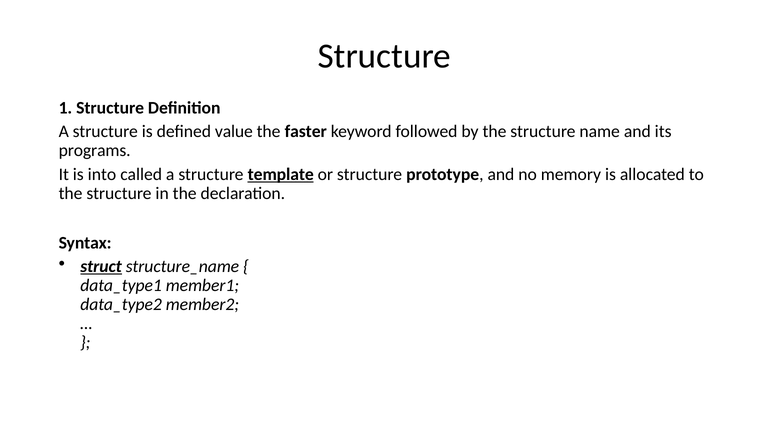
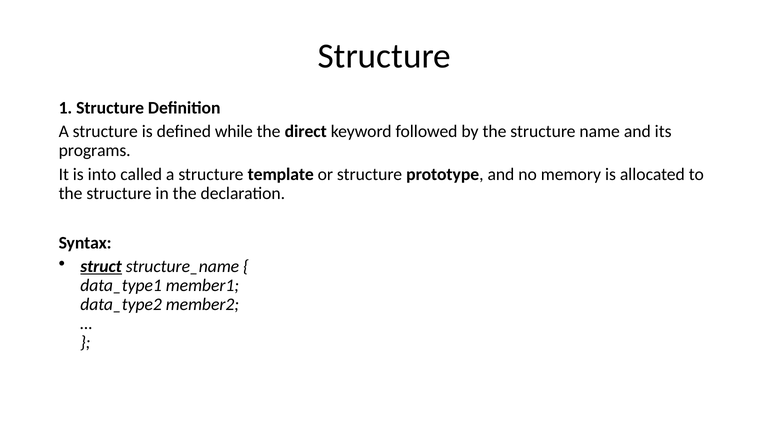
value: value -> while (234, 131)
faster: faster -> direct (306, 131)
template underline: present -> none (281, 174)
